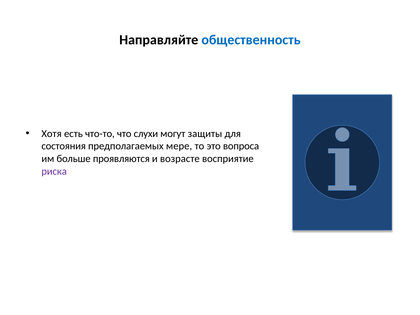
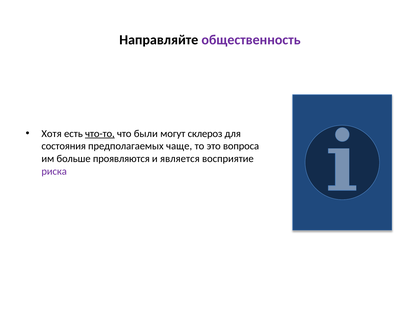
общественность colour: blue -> purple (251, 40)
что-то underline: none -> present (100, 134)
слухи: слухи -> были (146, 134)
защиты: защиты -> склероз (205, 134)
мере: мере -> чаще (179, 146)
возрасте: возрасте -> является (180, 159)
